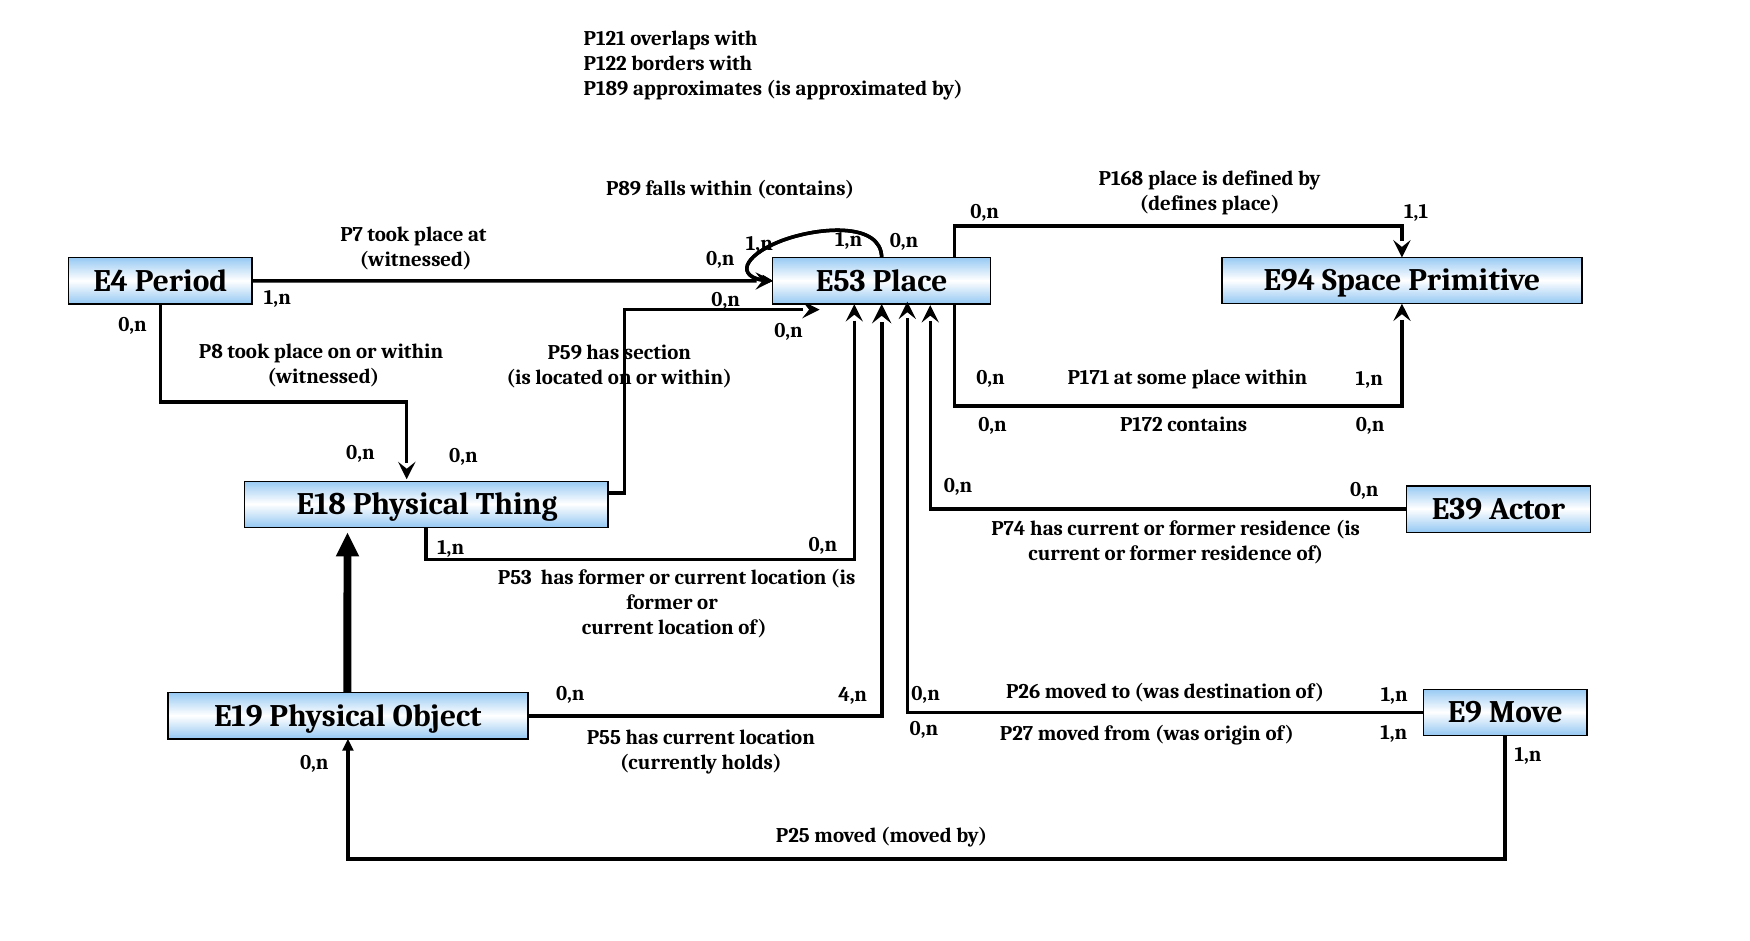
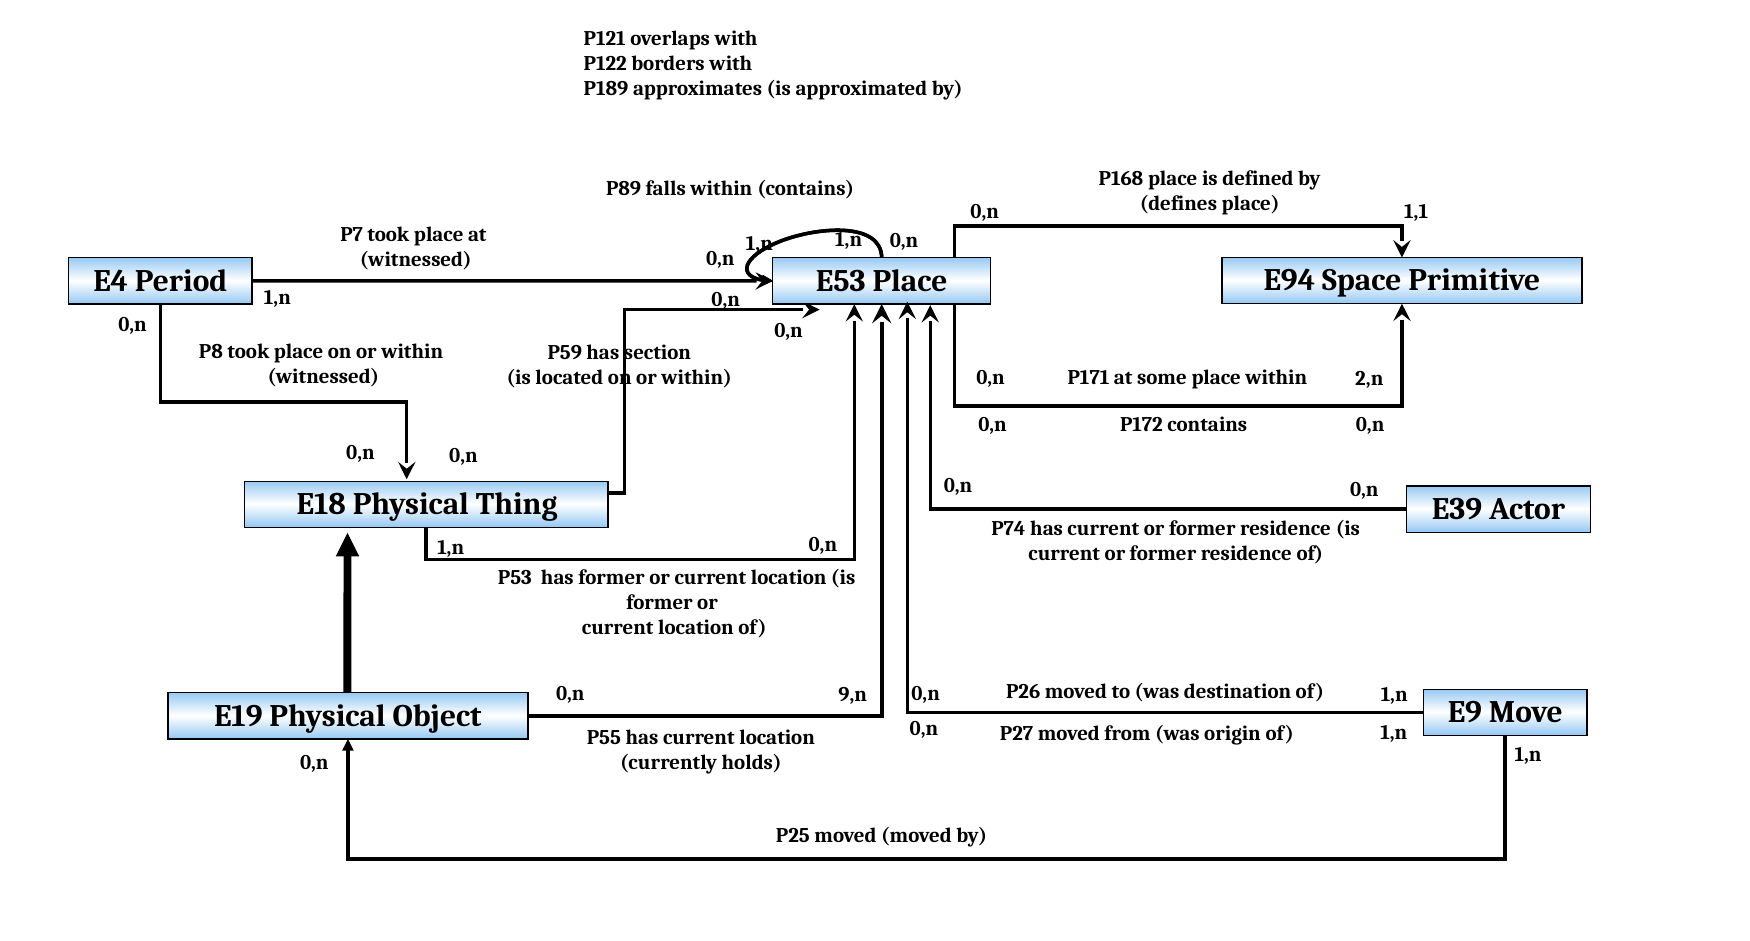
1,n: 1,n -> 2,n (1369, 378)
4,n: 4,n -> 9,n (853, 695)
